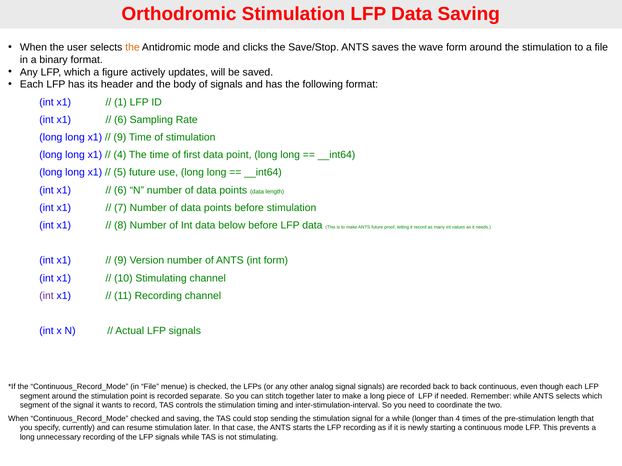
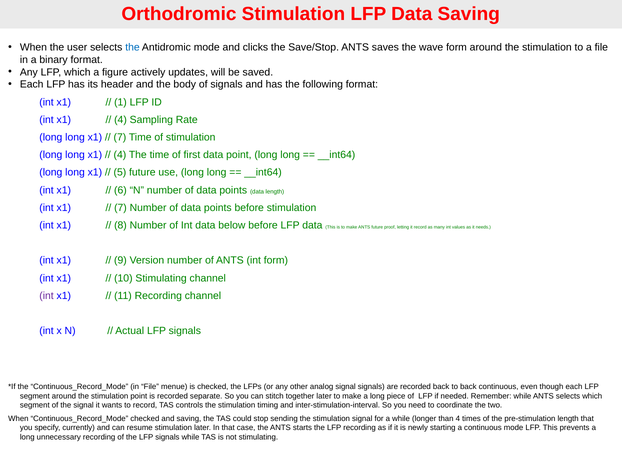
the colour: orange -> blue (132, 47)
6: 6 -> 4 (120, 120)
9: 9 -> 7 (120, 138)
